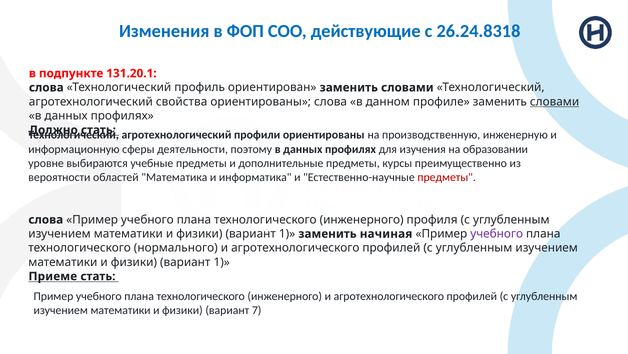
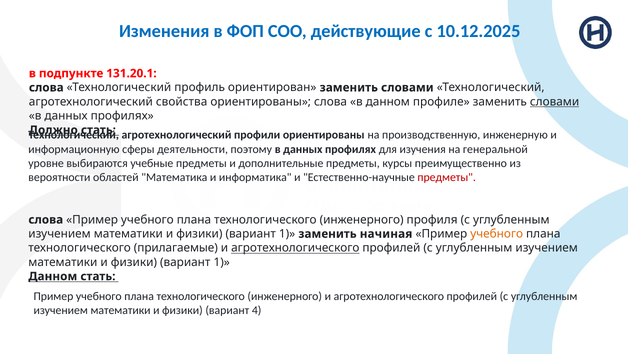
26.24.8318: 26.24.8318 -> 10.12.2025 (478, 31)
образовании: образовании -> генеральной (495, 149)
учебного colour: purple -> orange (497, 233)
нормального: нормального -> прилагаемые (176, 248)
агротехнологического underline: none -> present (295, 248)
Приеме: Приеме -> Данном (53, 276)
7: 7 -> 4 (257, 310)
